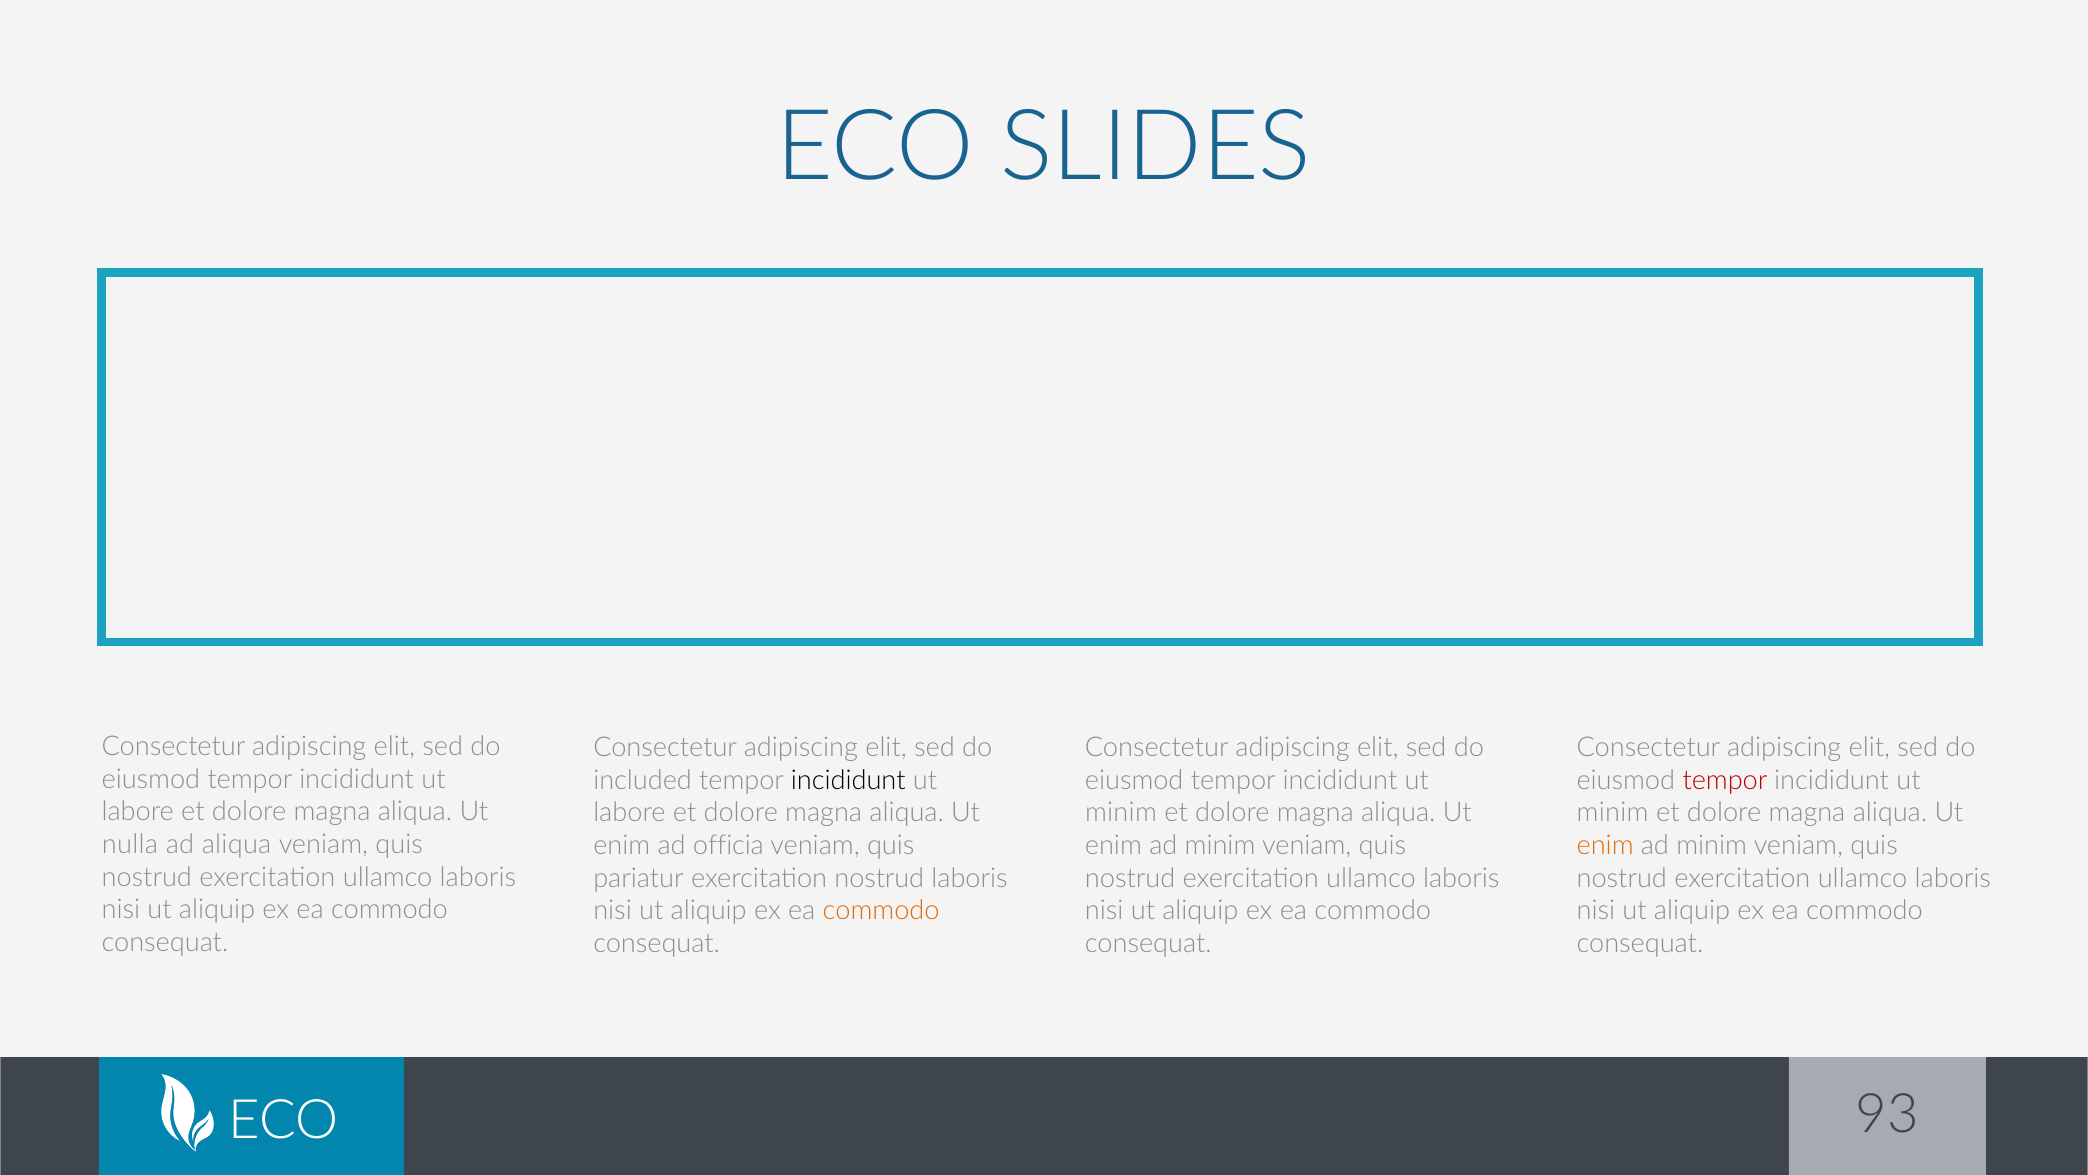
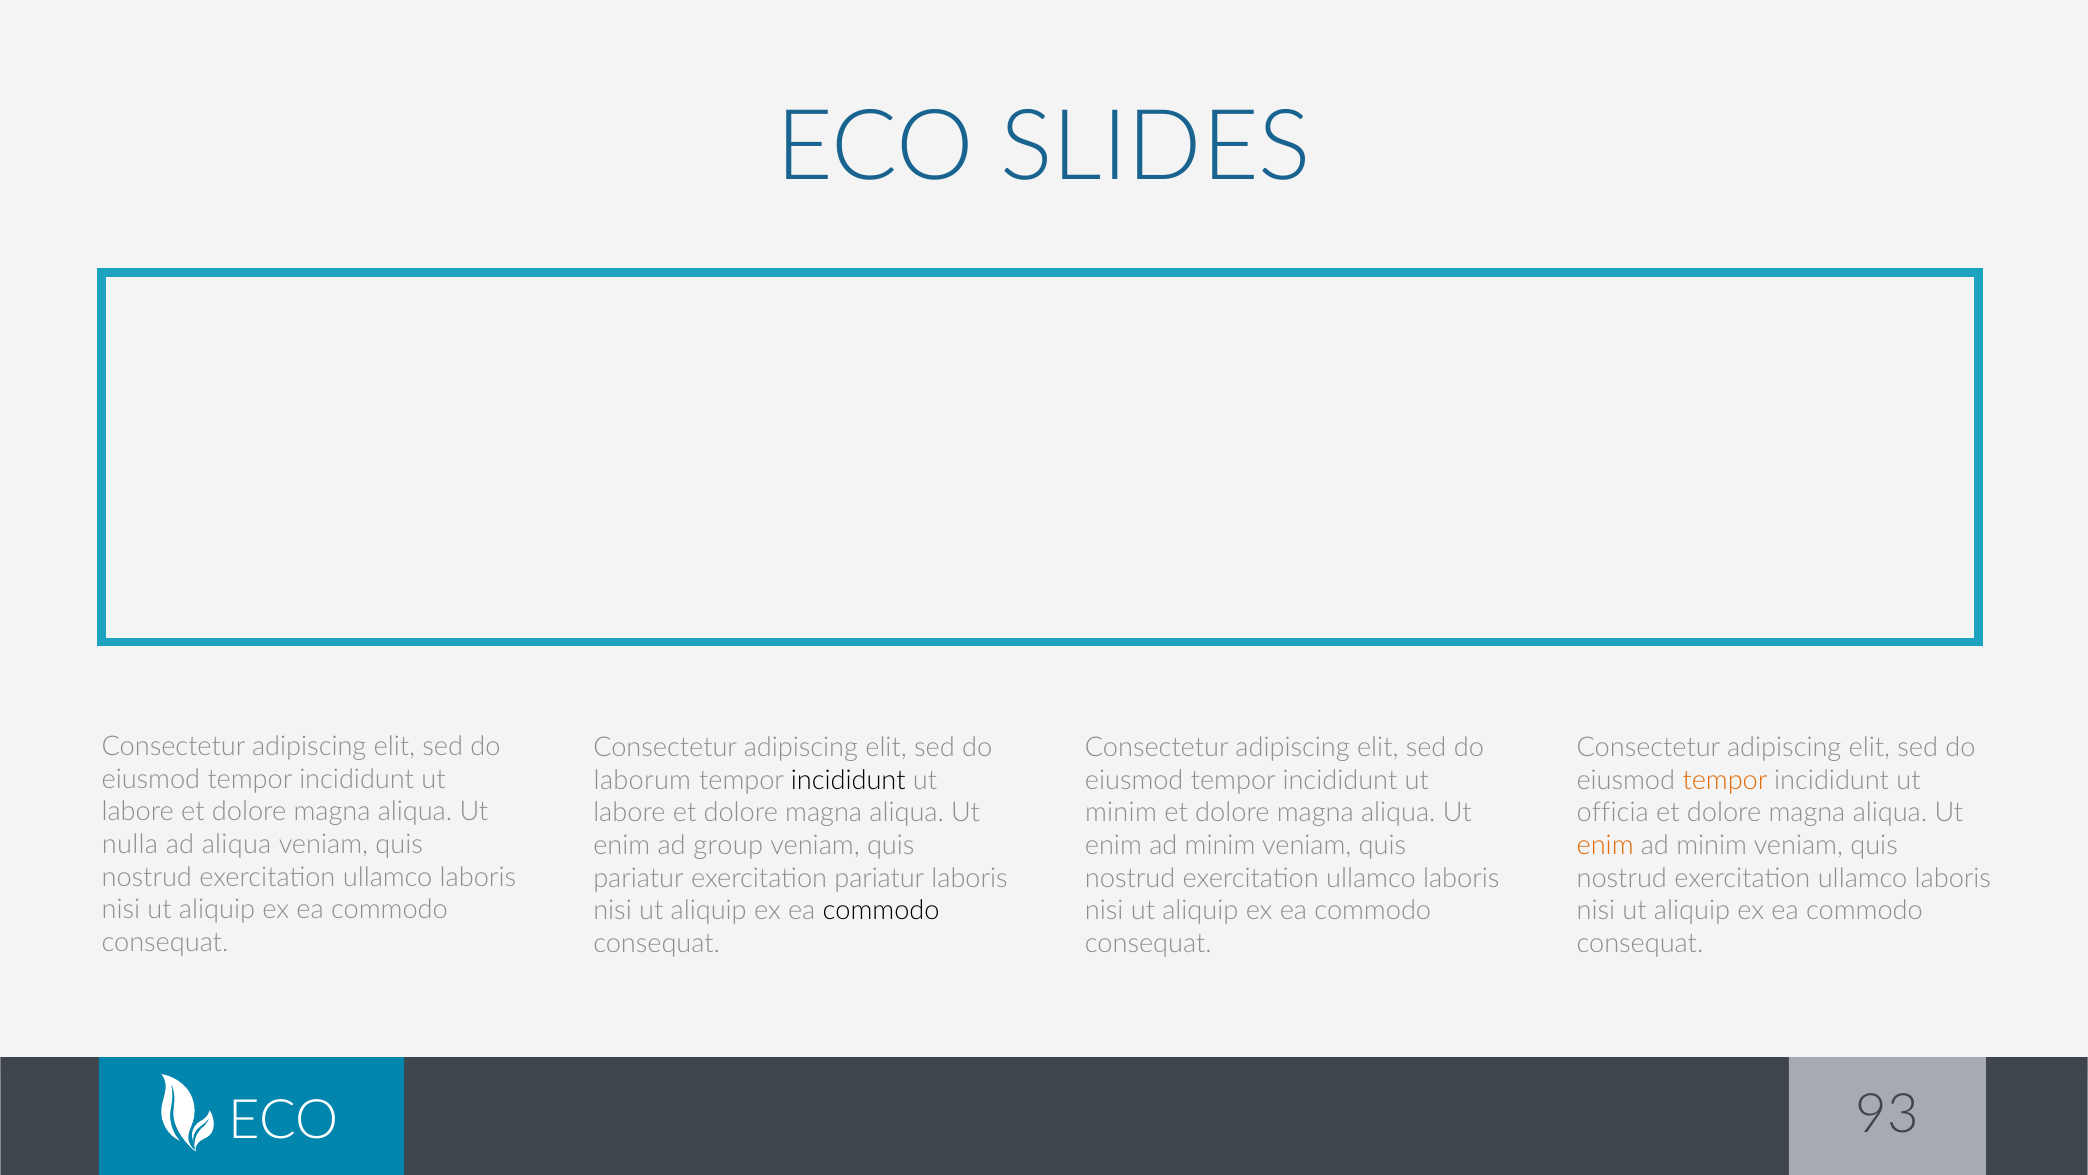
included: included -> laborum (642, 780)
tempor colour: red -> orange (1725, 780)
minim: minim -> officia (1613, 813)
officia: officia -> group (728, 845)
exercitation nostrud: nostrud -> pariatur (879, 878)
commodo colour: orange -> black (881, 910)
